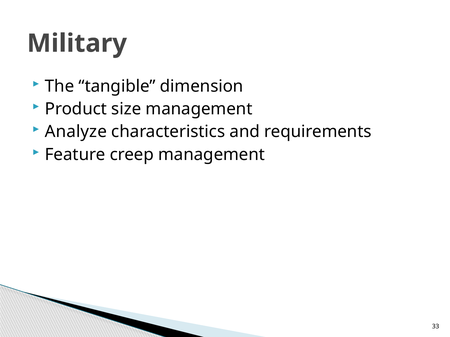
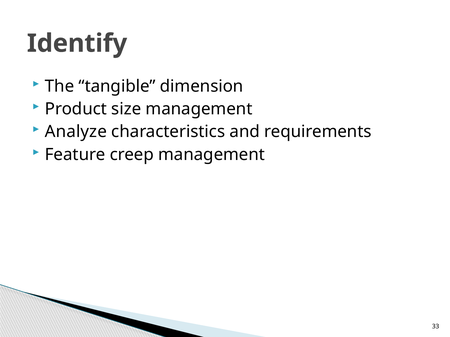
Military: Military -> Identify (77, 43)
